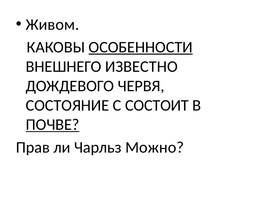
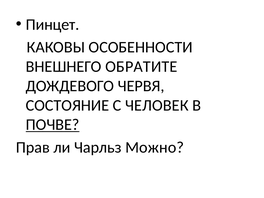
Живом: Живом -> Пинцет (53, 25)
ОСОБЕННОСТИ underline: present -> none (141, 47)
ИЗВЕСТНО: ИЗВЕСТНО -> ОБРАТИТЕ (141, 67)
СОСТОИТ: СОСТОИТ -> ЧЕЛОВЕК (157, 105)
